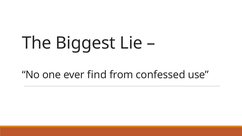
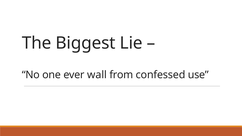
find: find -> wall (97, 75)
